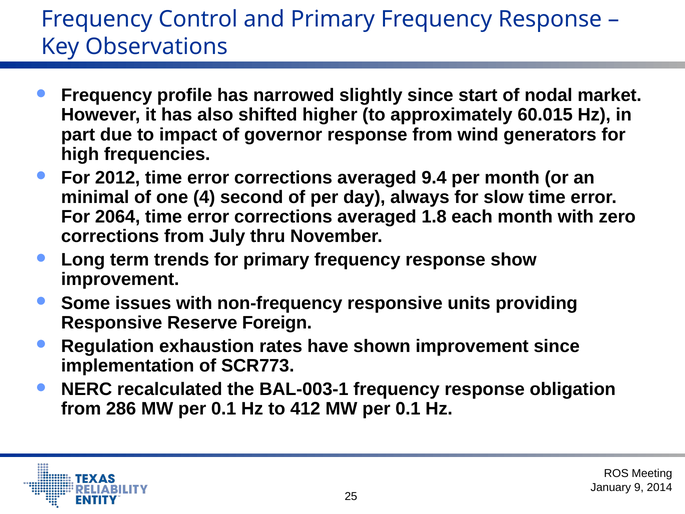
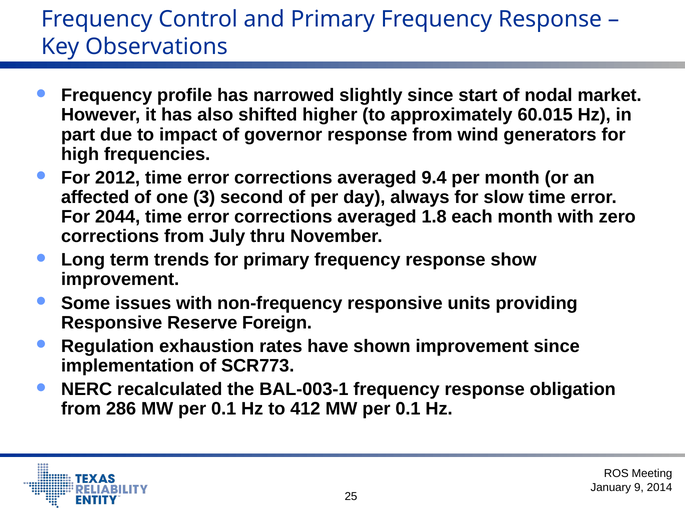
minimal: minimal -> affected (95, 197)
4: 4 -> 3 (204, 197)
2064: 2064 -> 2044 (118, 217)
